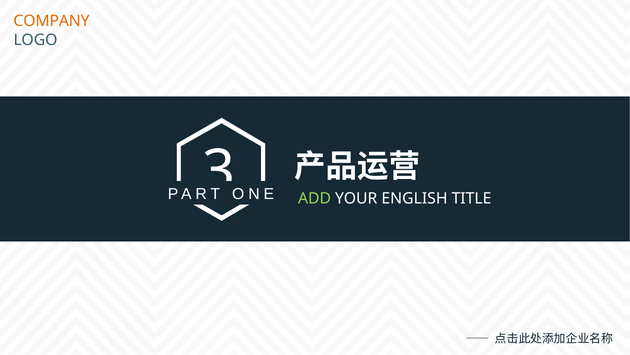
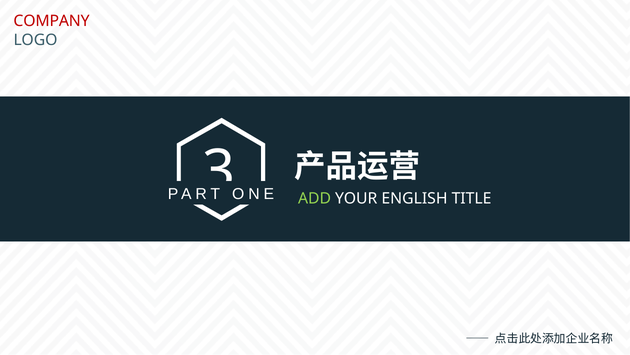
COMPANY colour: orange -> red (52, 21)
